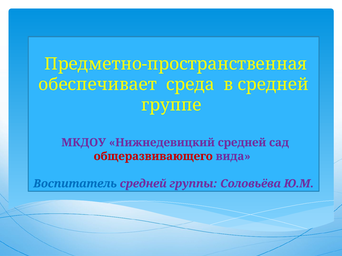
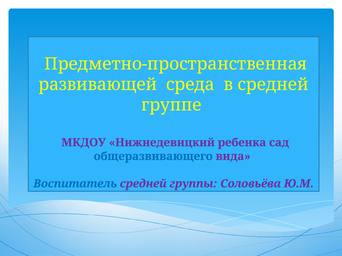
обеспечивает: обеспечивает -> развивающей (98, 85)
Нижнедевицкий средней: средней -> ребенка (242, 143)
общеразвивающего colour: red -> blue (153, 157)
